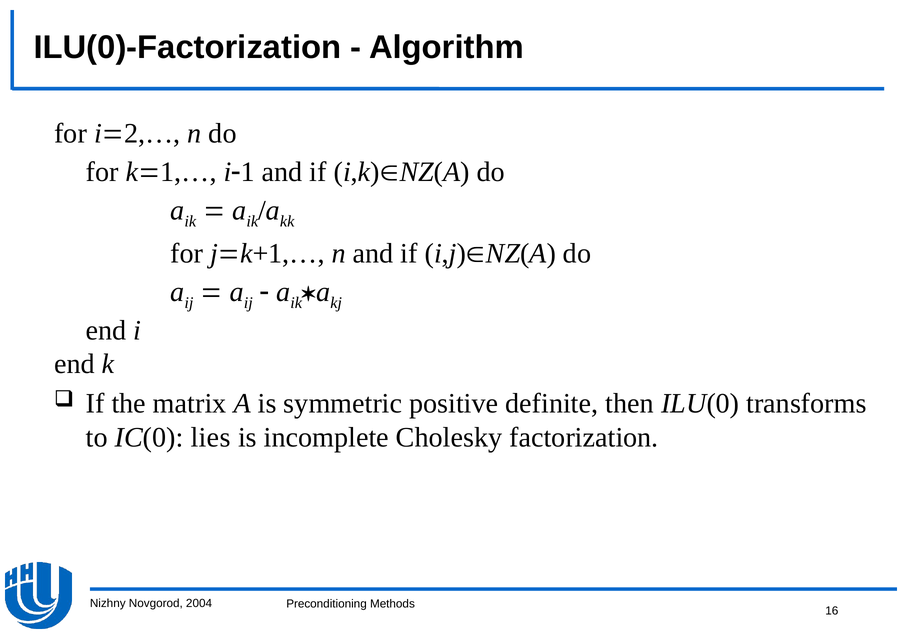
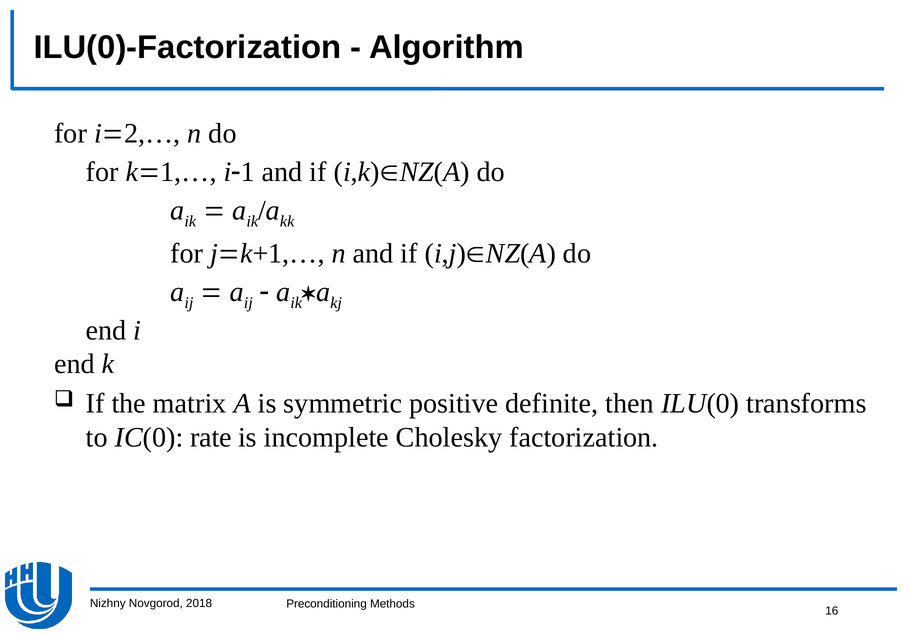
lies: lies -> rate (211, 438)
2004: 2004 -> 2018 (199, 604)
